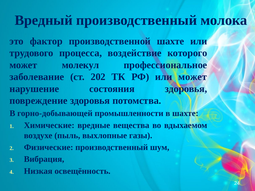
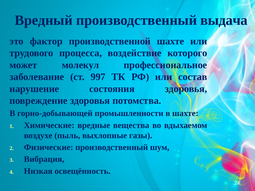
молока: молока -> выдача (224, 20)
202: 202 -> 997 (98, 77)
или может: может -> состав (193, 77)
